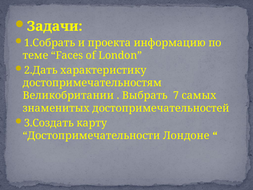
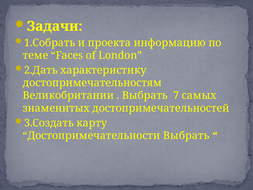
Достопримечательности Лондоне: Лондоне -> Выбрать (186, 135)
